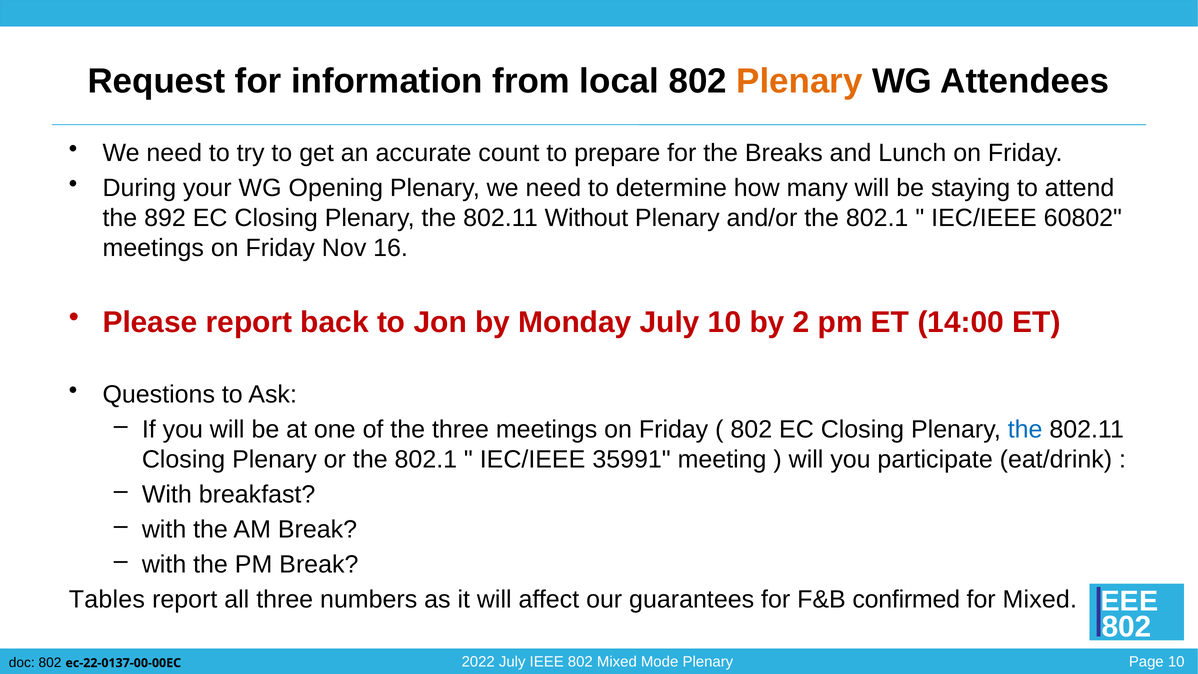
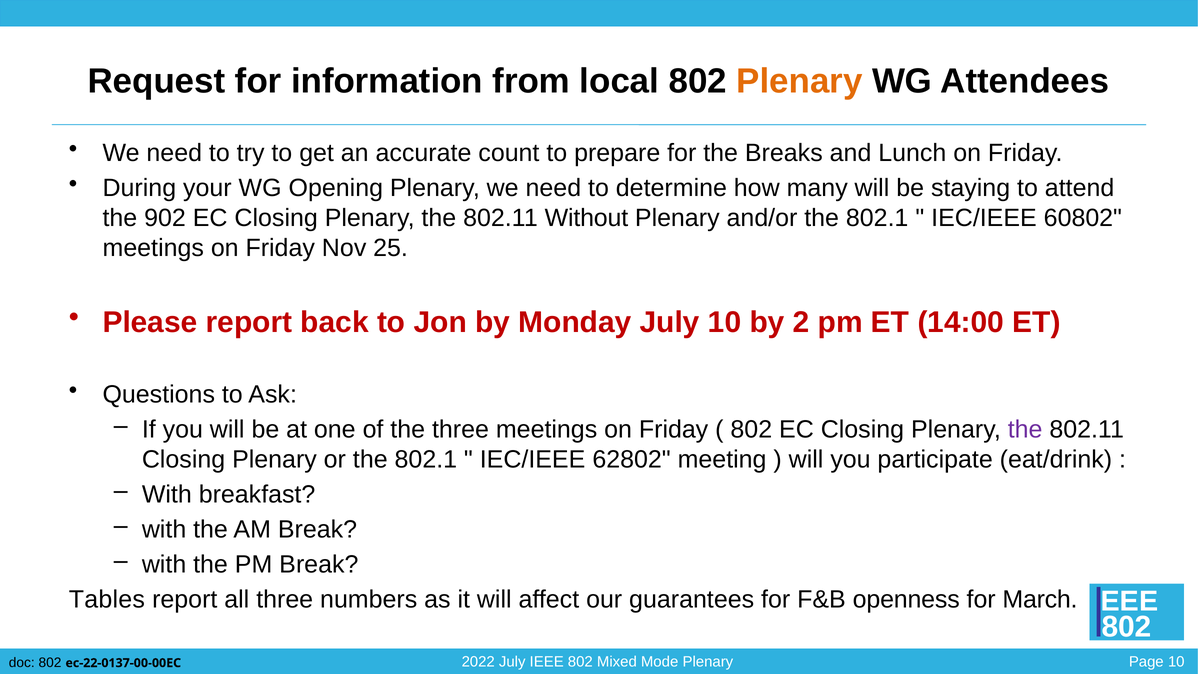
892: 892 -> 902 (165, 218)
16: 16 -> 25 (391, 248)
the colour: blue -> purple (1025, 430)
35991: 35991 -> 62802 (632, 460)
confirmed: confirmed -> openness (906, 599)
for Mixed: Mixed -> March (1040, 599)
